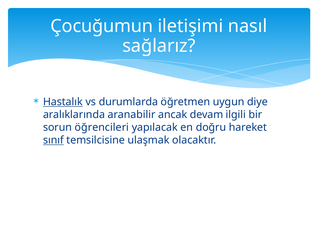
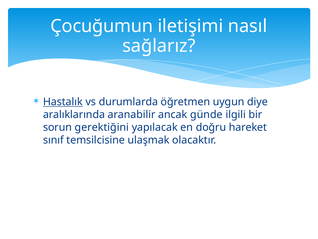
devam: devam -> günde (206, 114)
öğrencileri: öğrencileri -> gerektiğini (102, 127)
sınıf underline: present -> none (53, 140)
